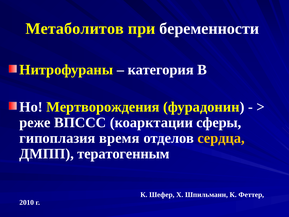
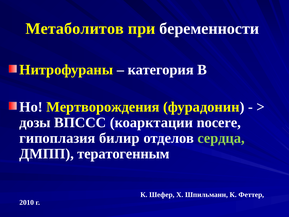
реже: реже -> дозы (35, 122)
сферы: сферы -> nocere (219, 122)
время: время -> билир (119, 138)
сердца colour: yellow -> light green (221, 138)
